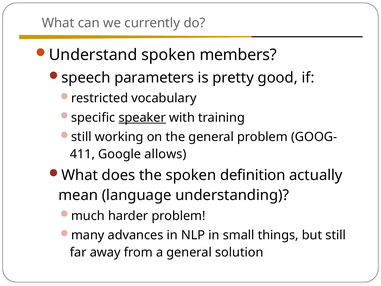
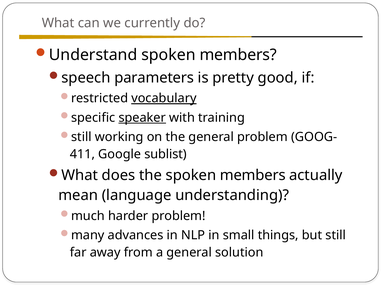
vocabulary underline: none -> present (164, 98)
allows: allows -> sublist (166, 154)
the spoken definition: definition -> members (253, 175)
